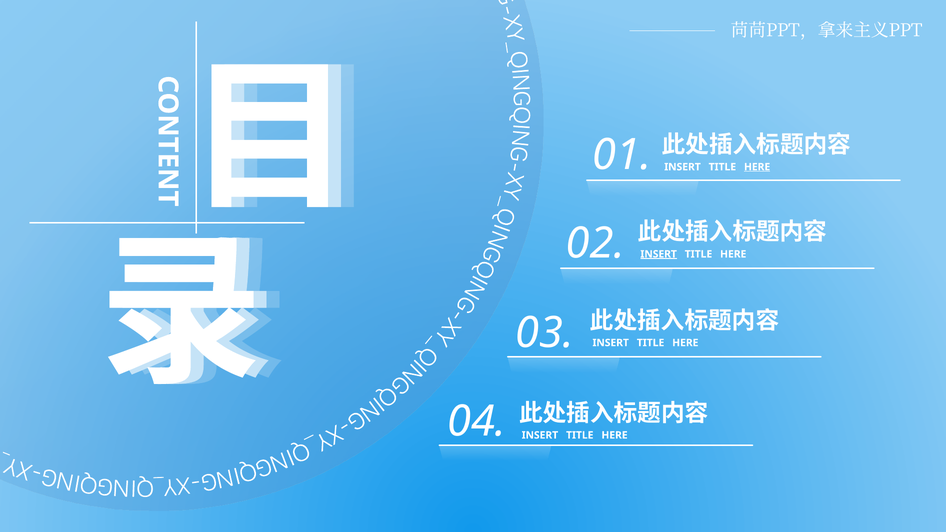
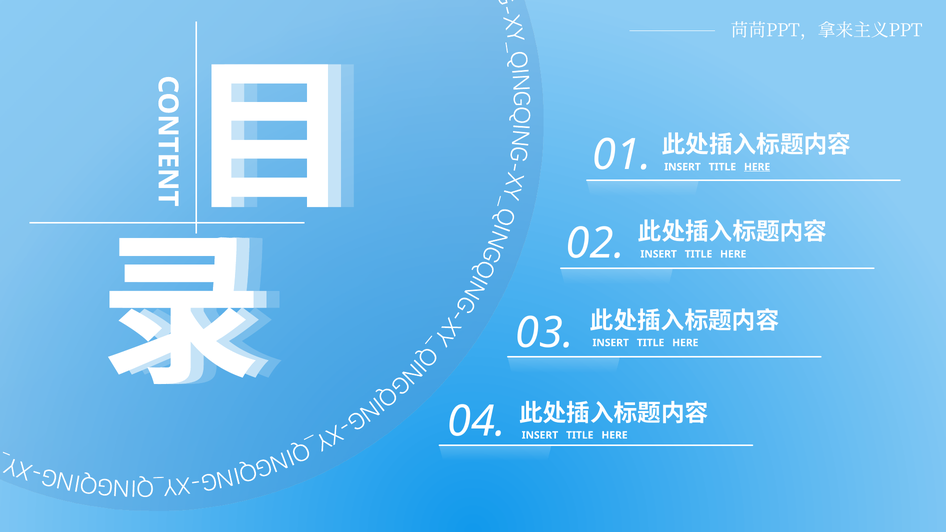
INSERT underline: present -> none (659, 254)
